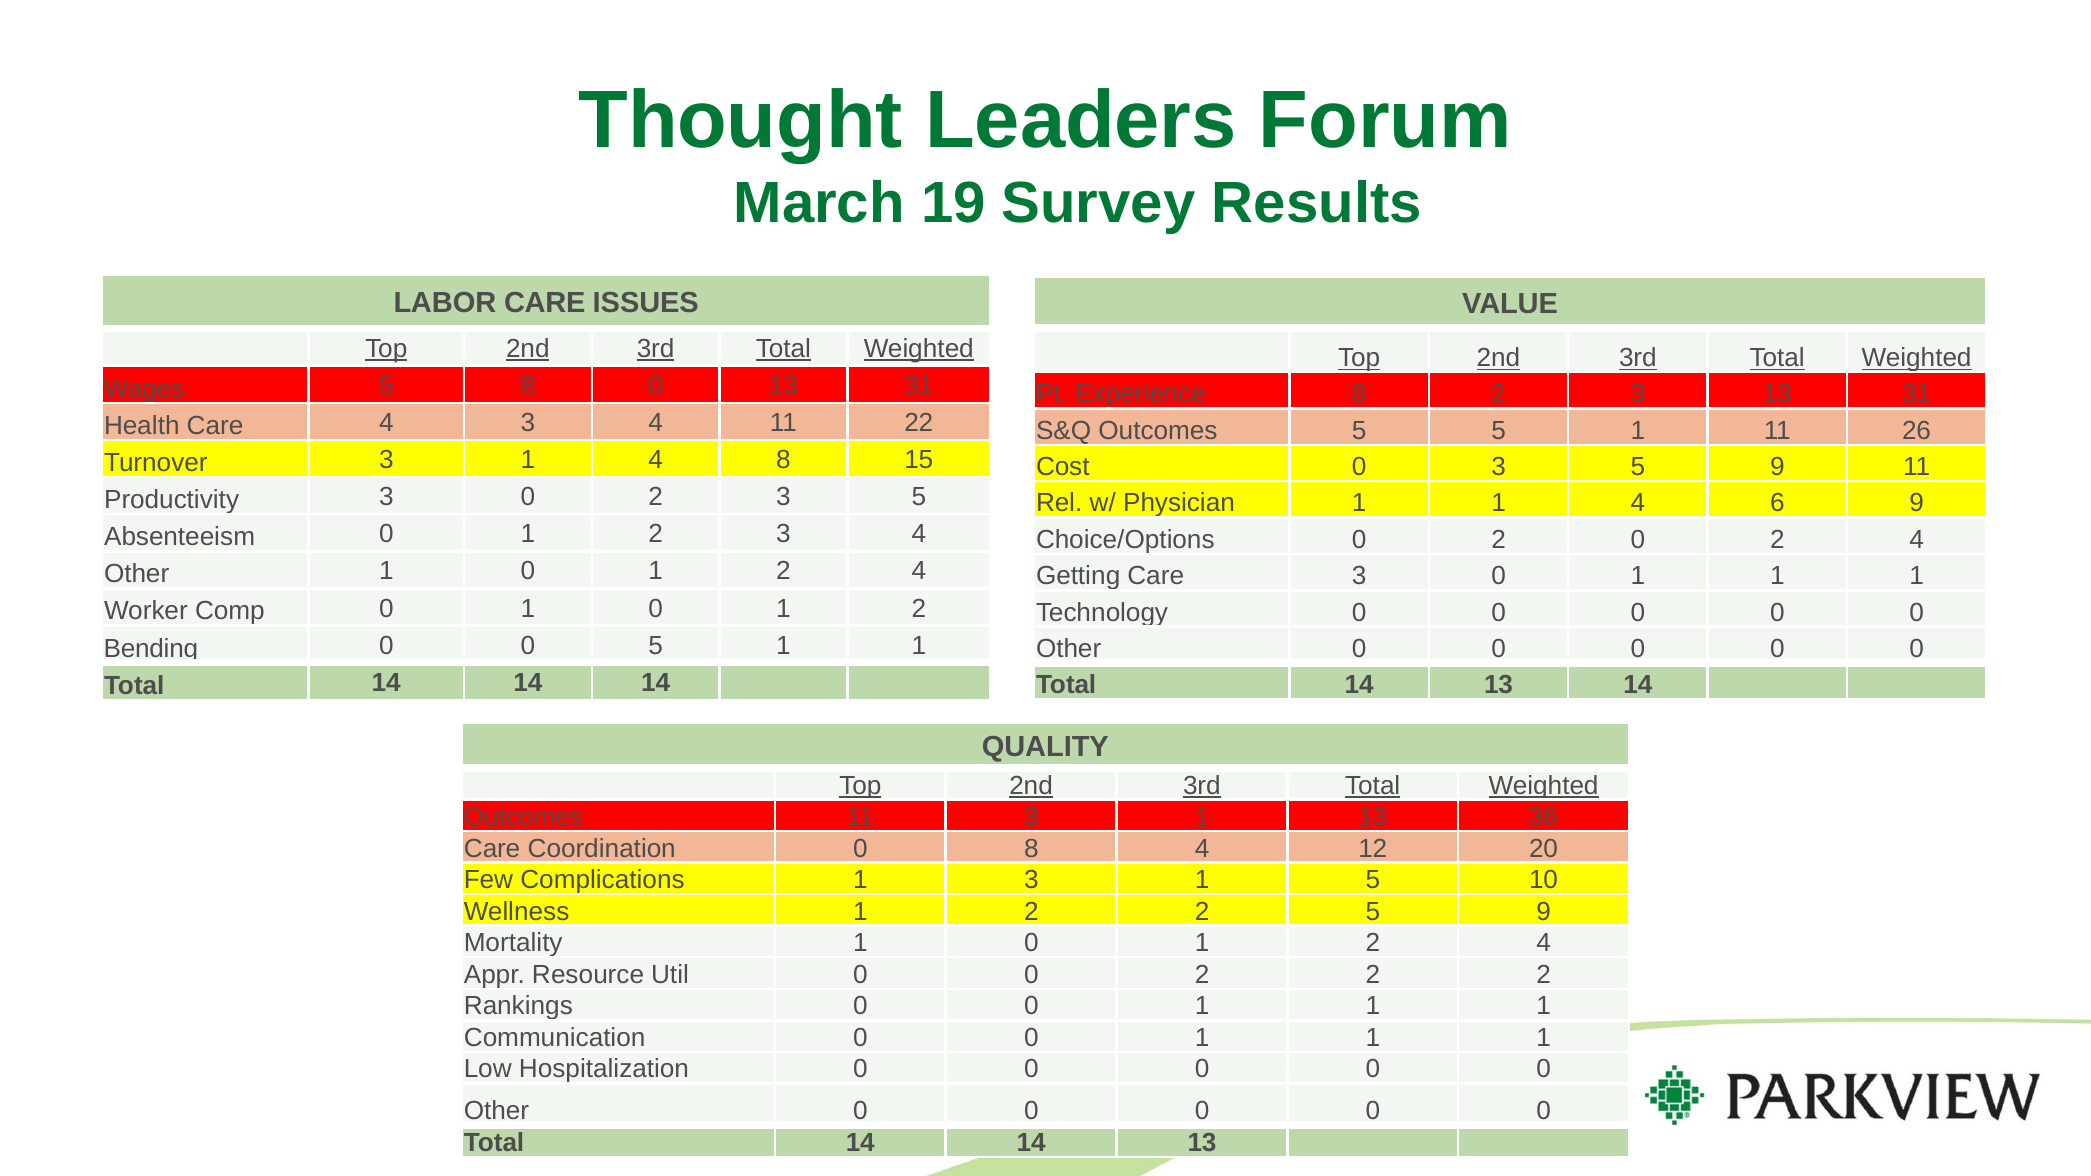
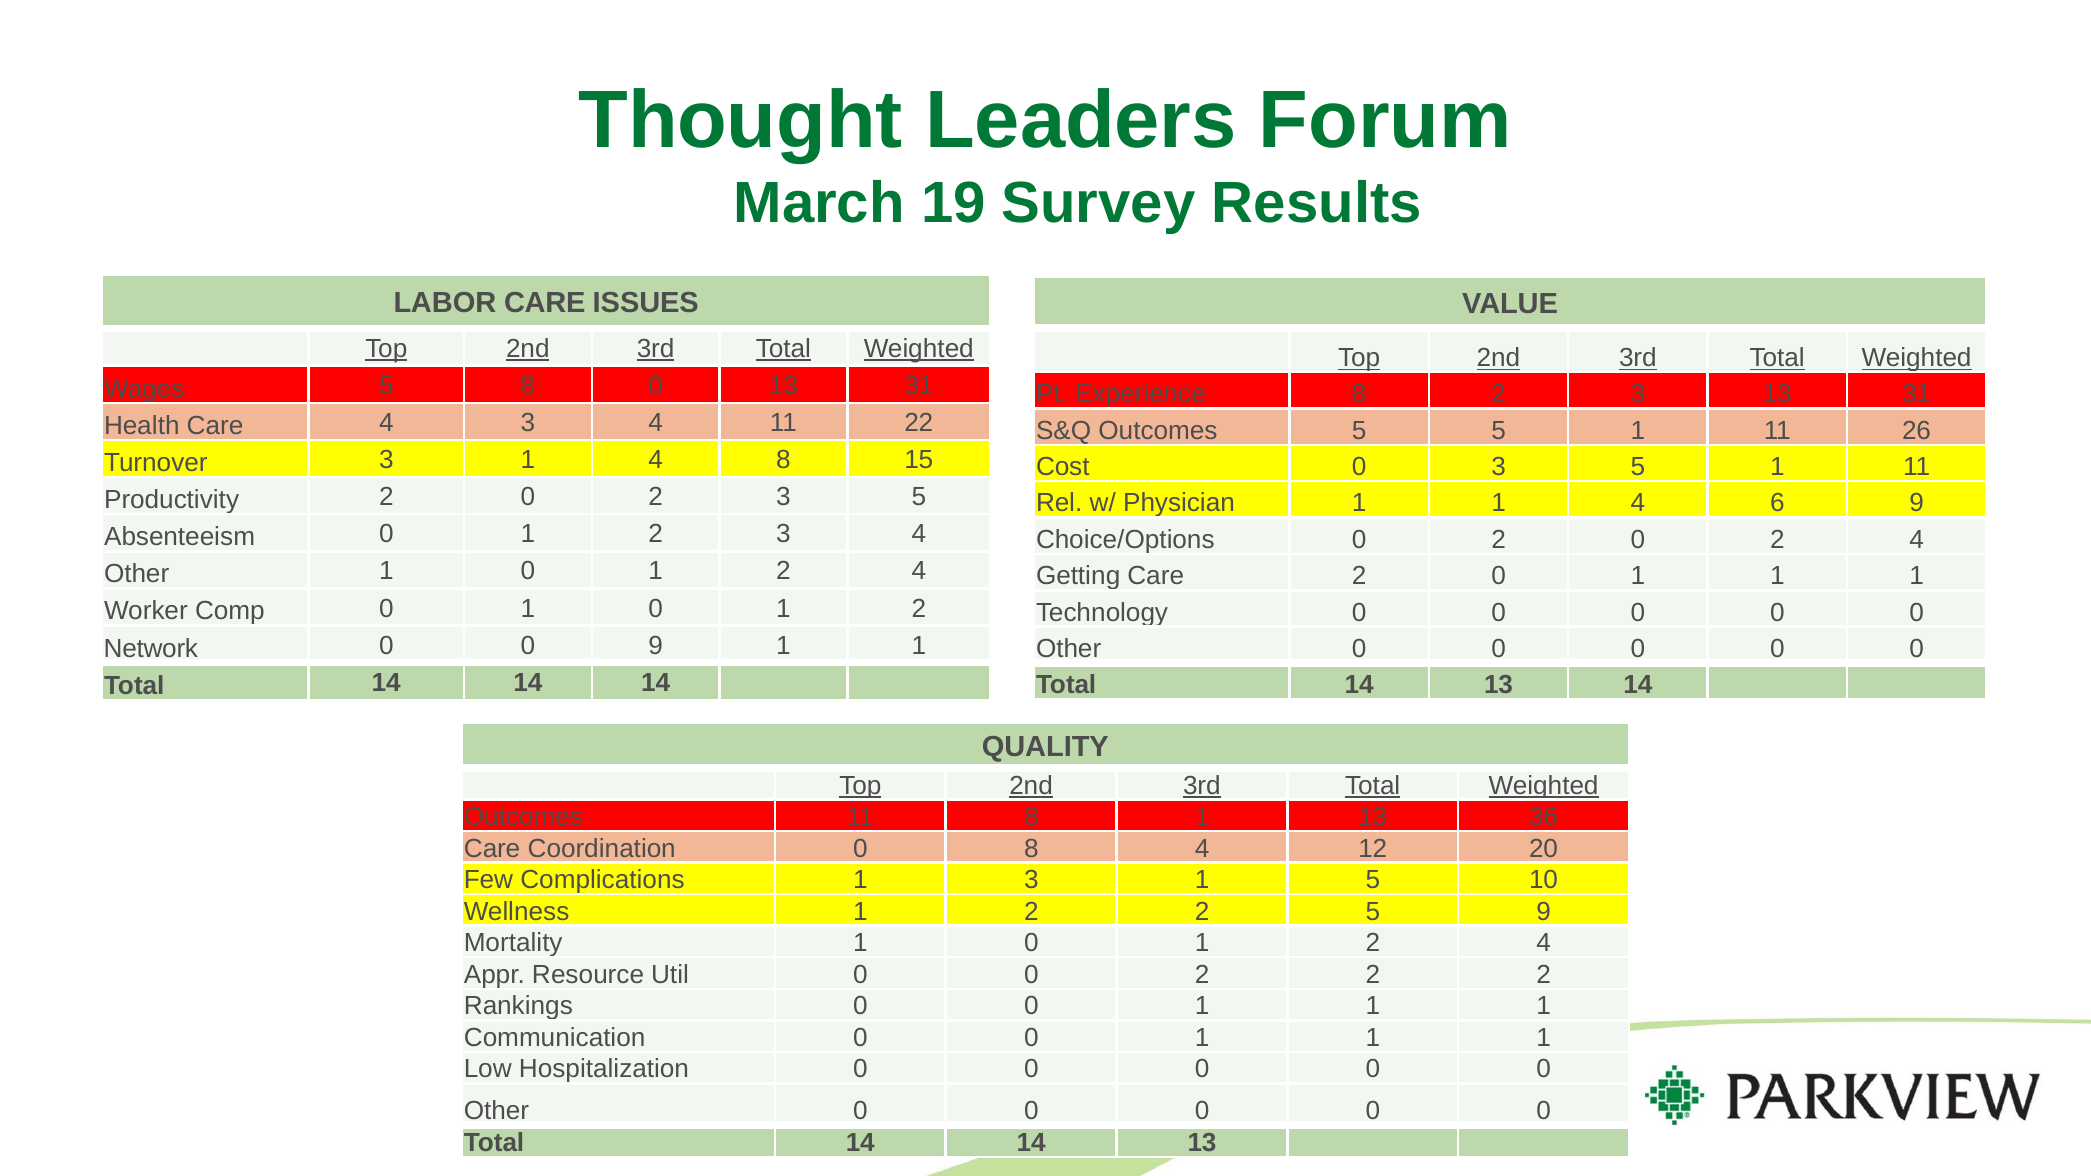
3 5 9: 9 -> 1 (1777, 467)
Productivity 3: 3 -> 2 (386, 497)
Care 3: 3 -> 2 (1359, 576)
Bending: Bending -> Network (151, 649)
0 5: 5 -> 9 (656, 646)
11 3: 3 -> 8 (1031, 817)
